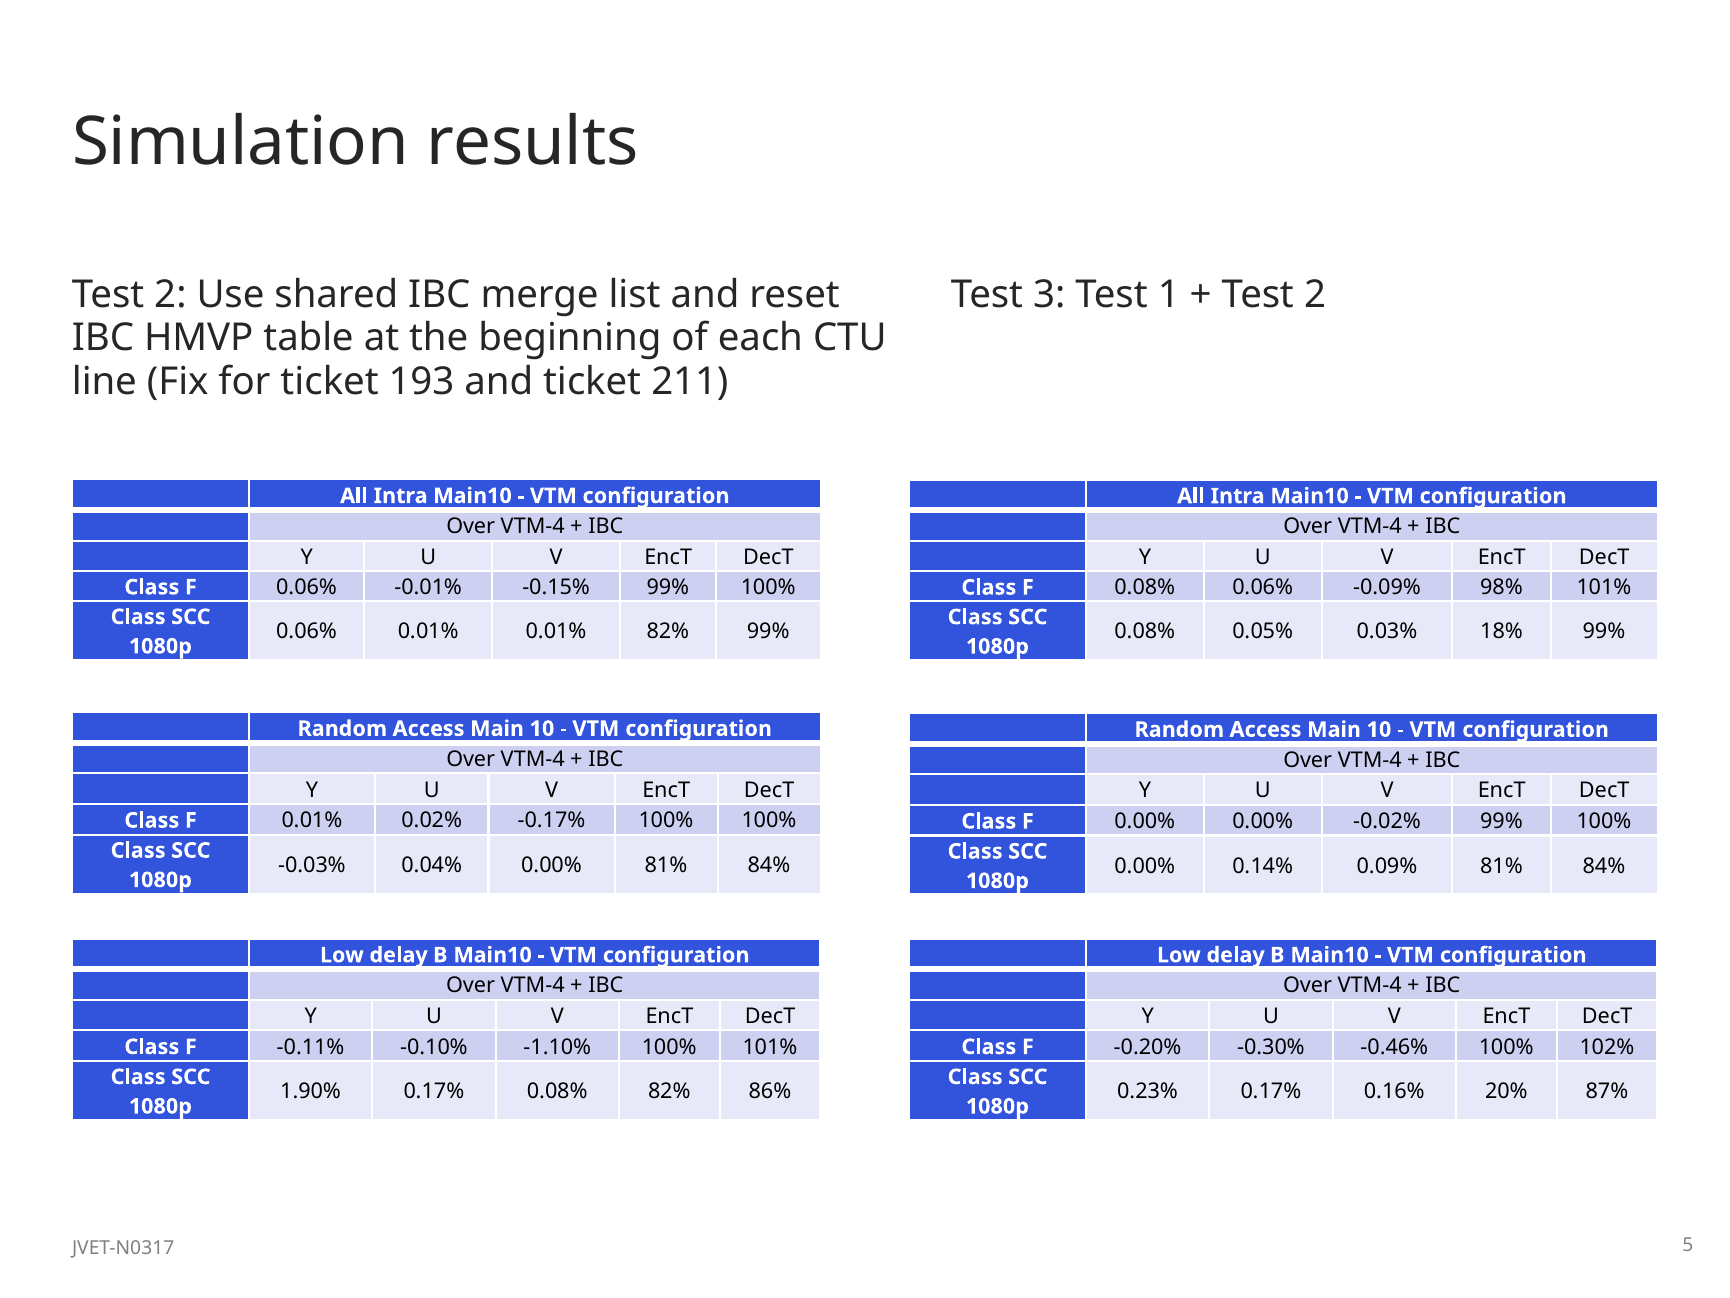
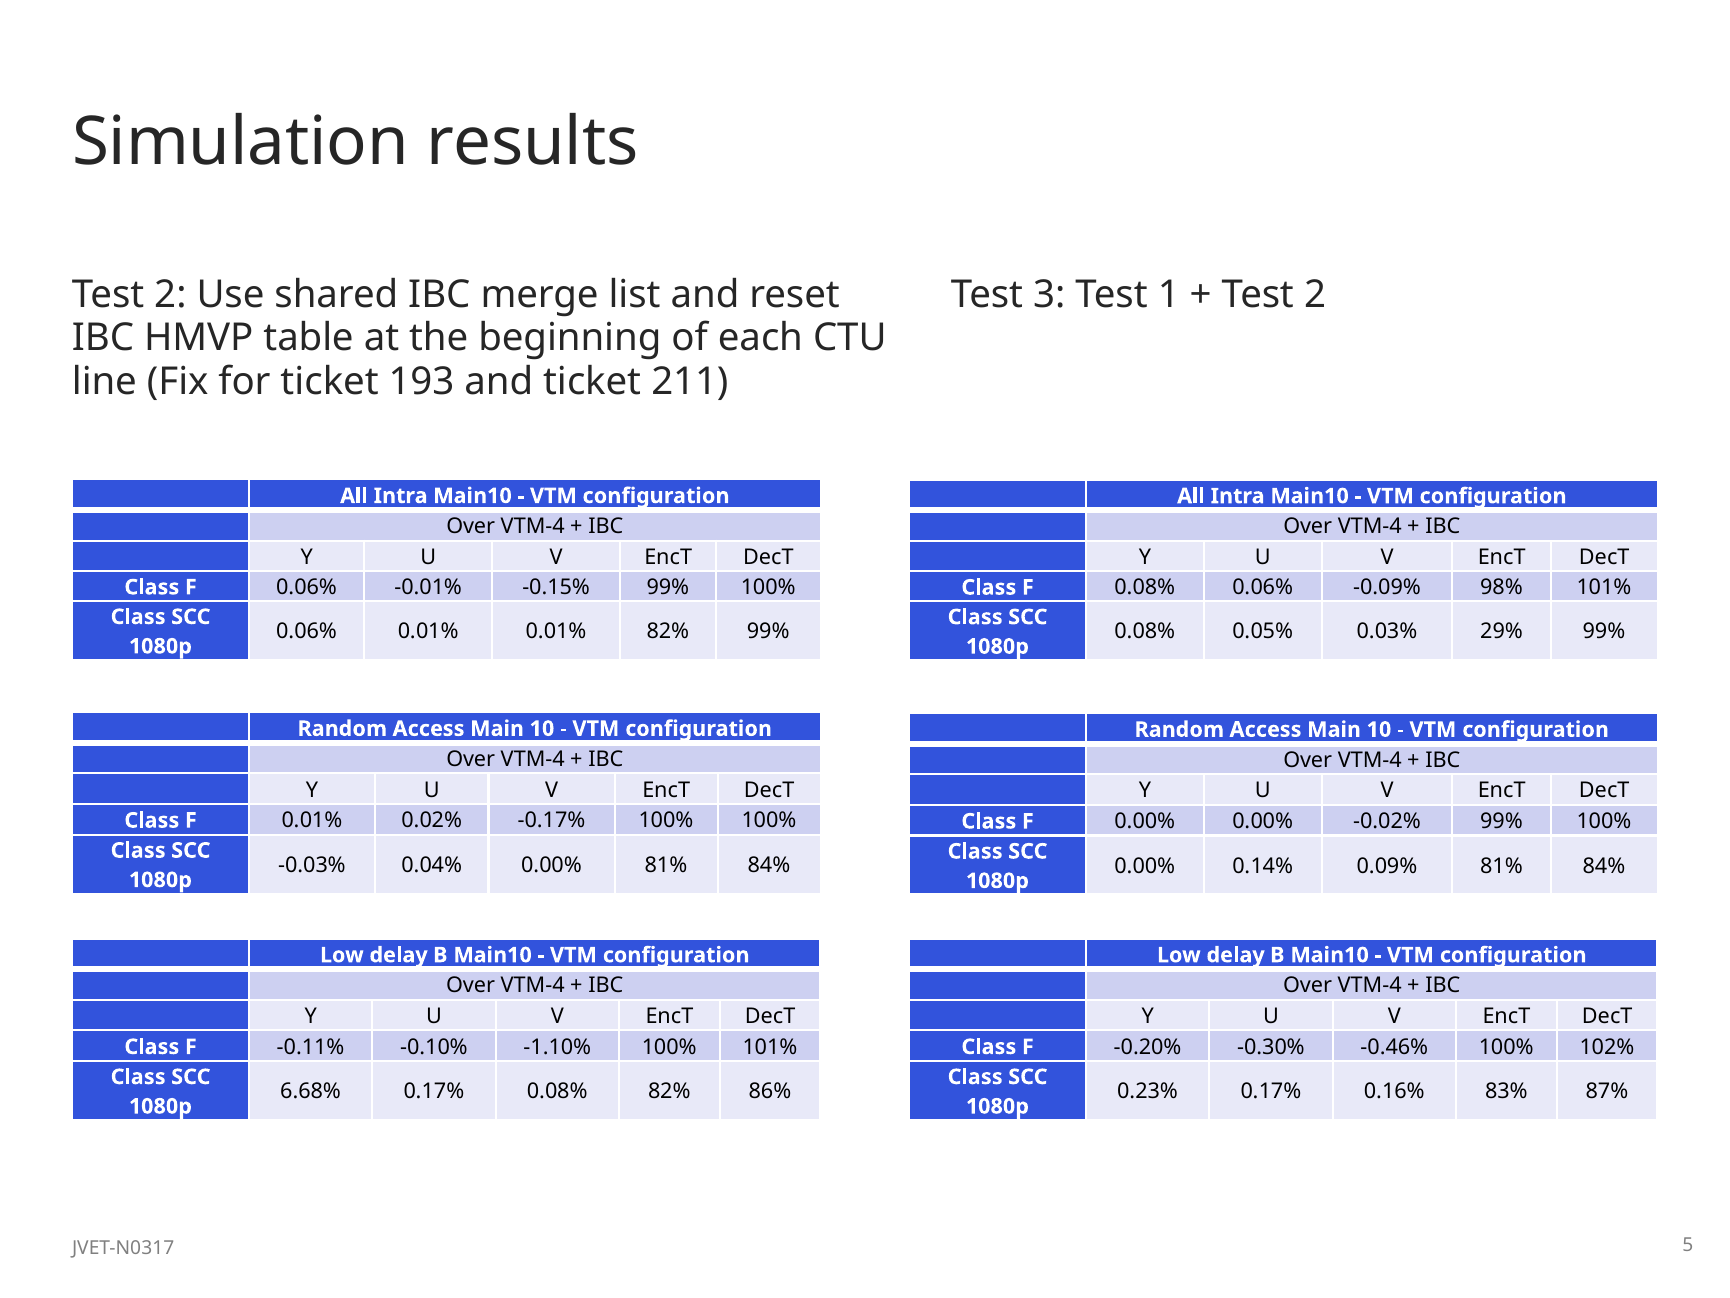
18%: 18% -> 29% (1502, 632)
1.90%: 1.90% -> 6.68% (311, 1091)
20%: 20% -> 83% (1506, 1091)
